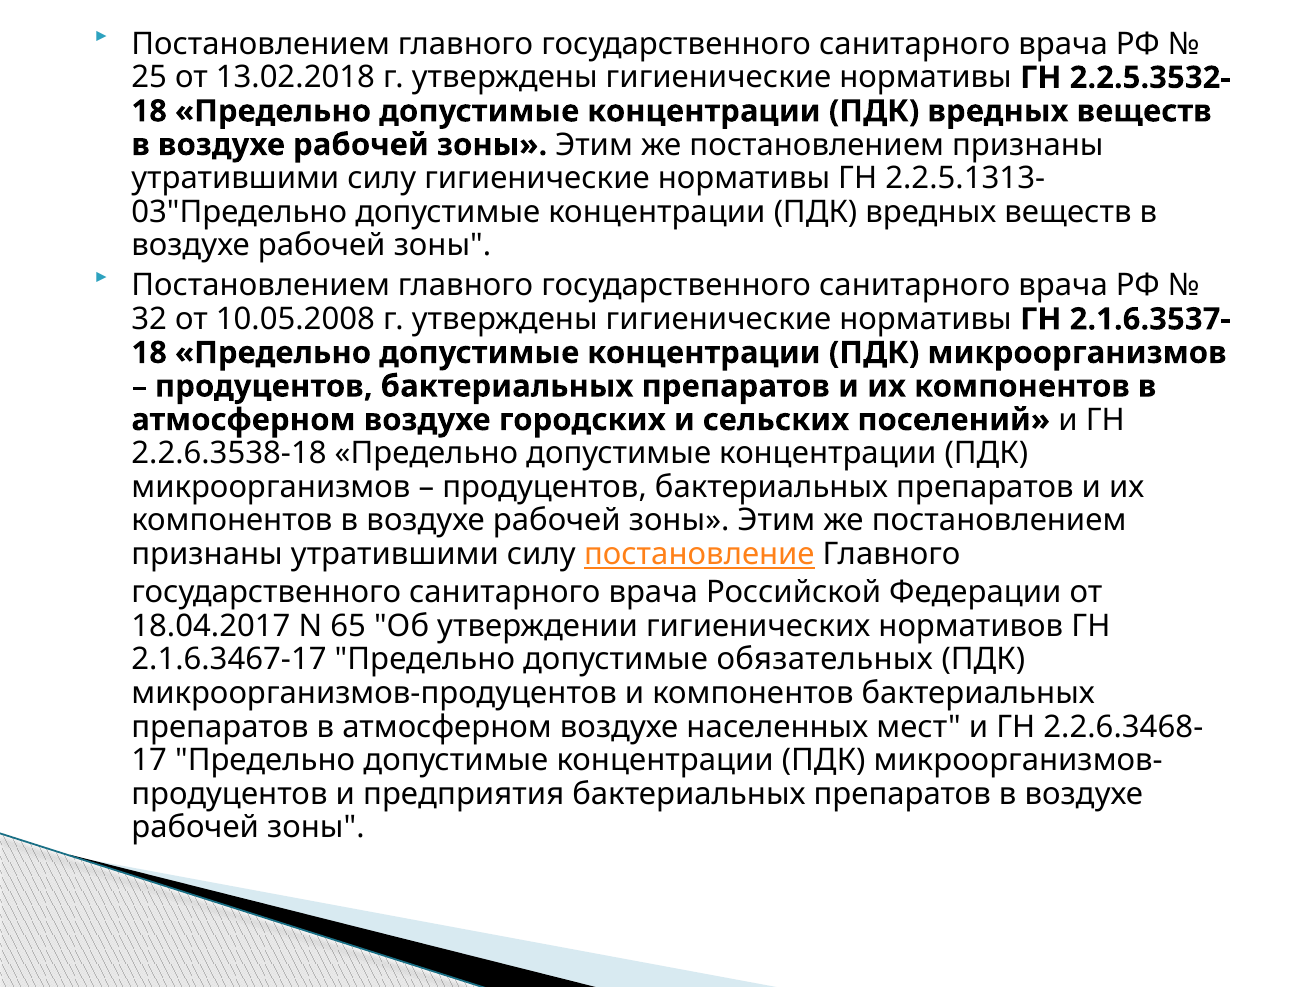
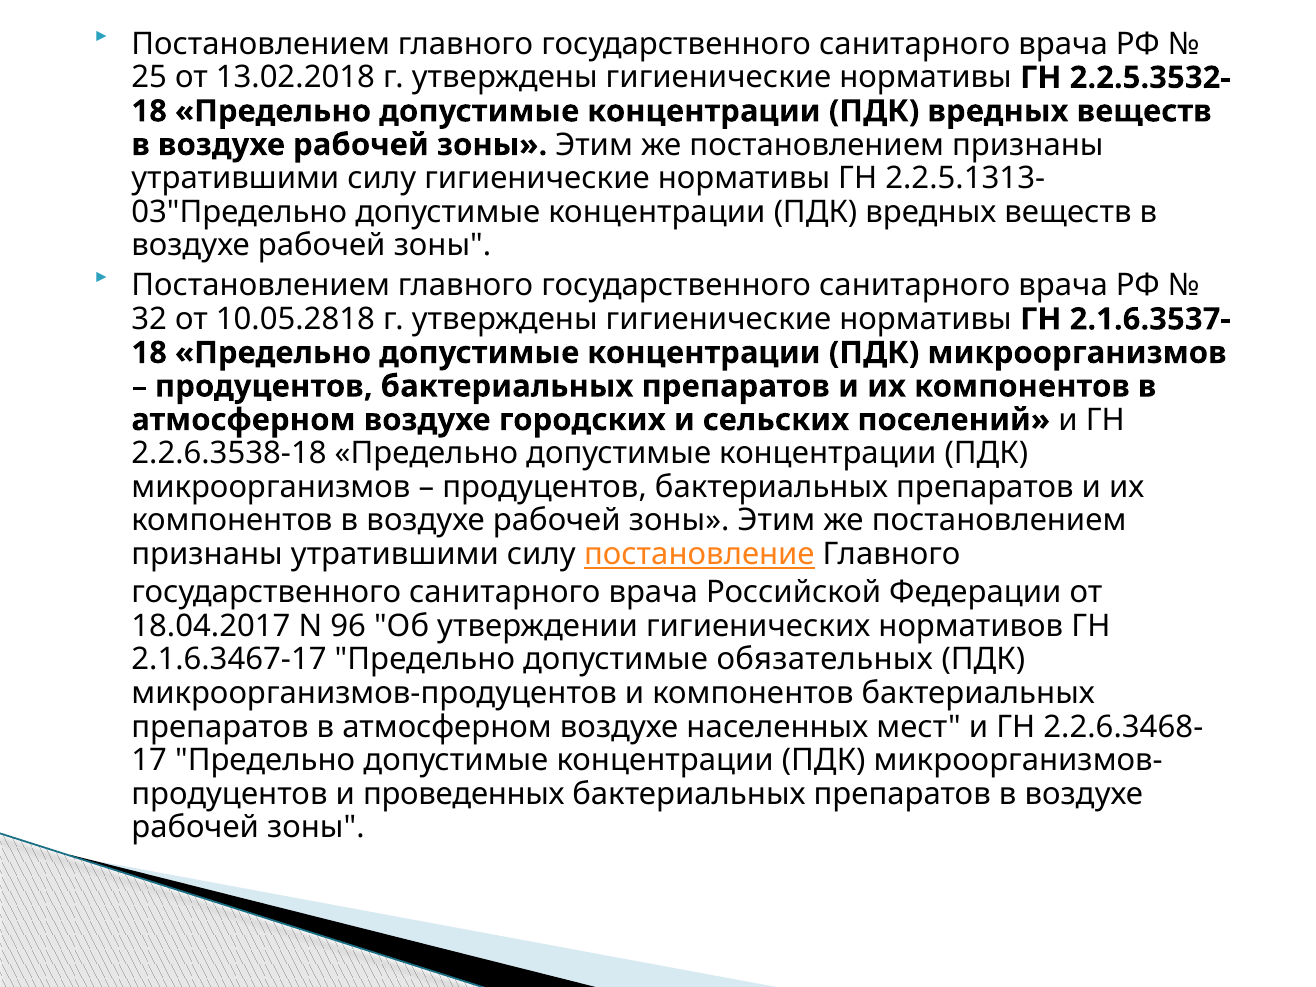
10.05.2008: 10.05.2008 -> 10.05.2818 (295, 319)
65: 65 -> 96 (348, 626)
предприятия: предприятия -> проведенных (464, 794)
